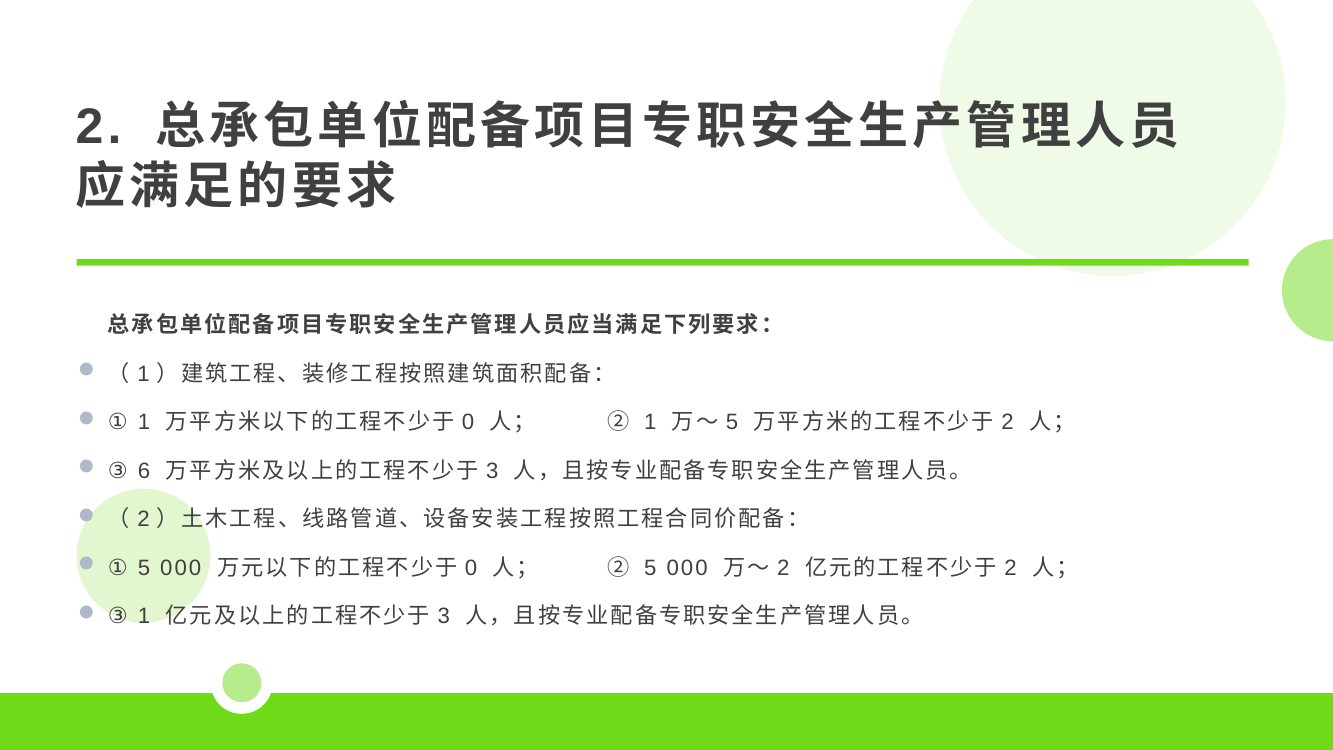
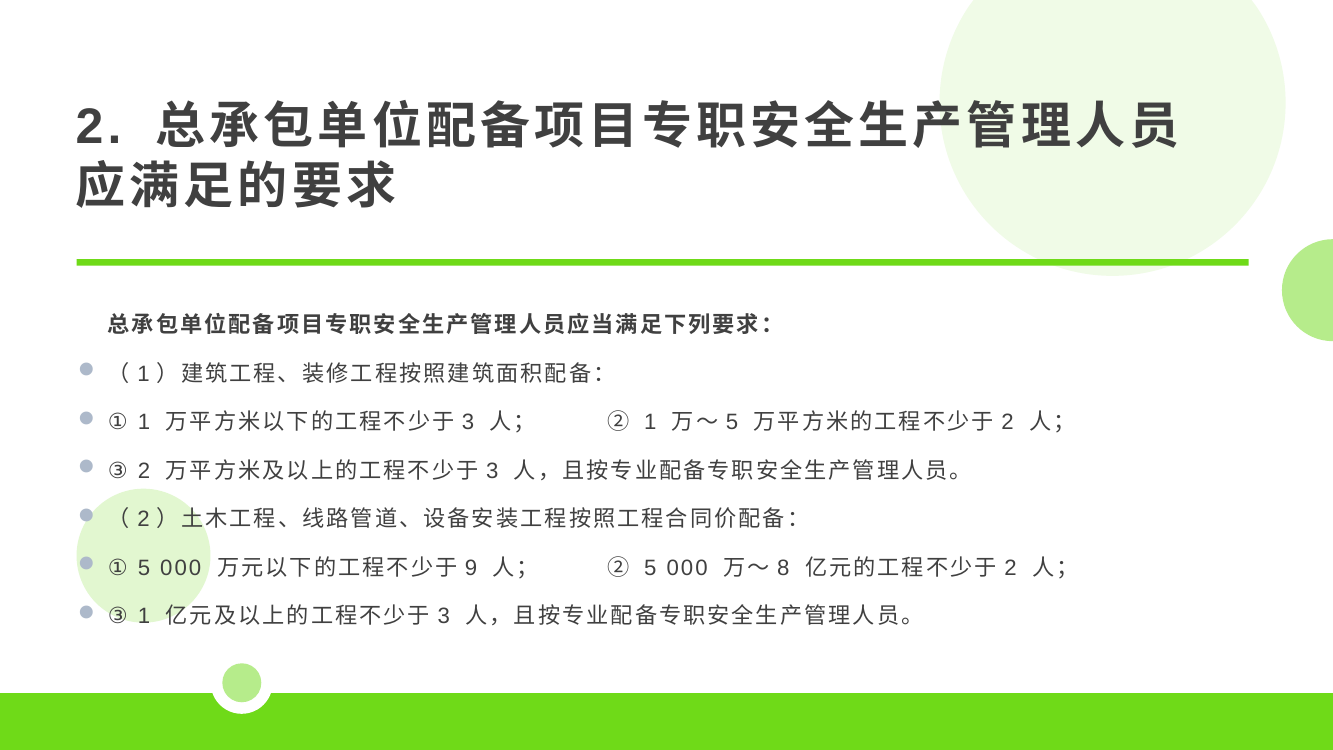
0: 0 -> 3 (468, 422)
③ 6: 6 -> 2 (144, 471)
0: 0 -> 9 (471, 568)
2: 2 -> 8 (783, 568)
